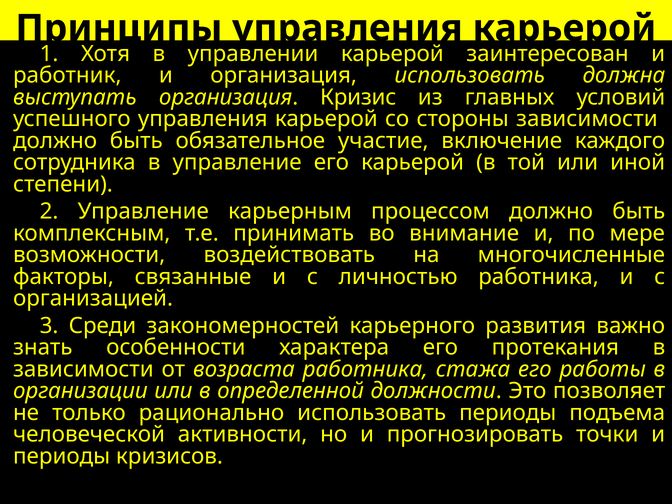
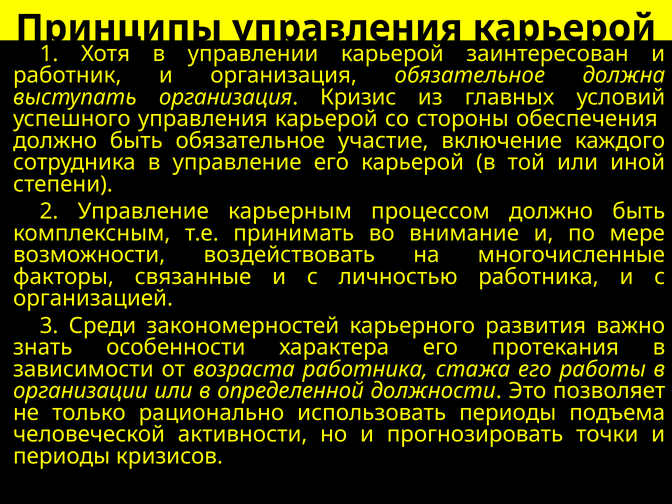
организация использовать: использовать -> обязательное (470, 75)
стороны зависимости: зависимости -> обеспечения (587, 119)
